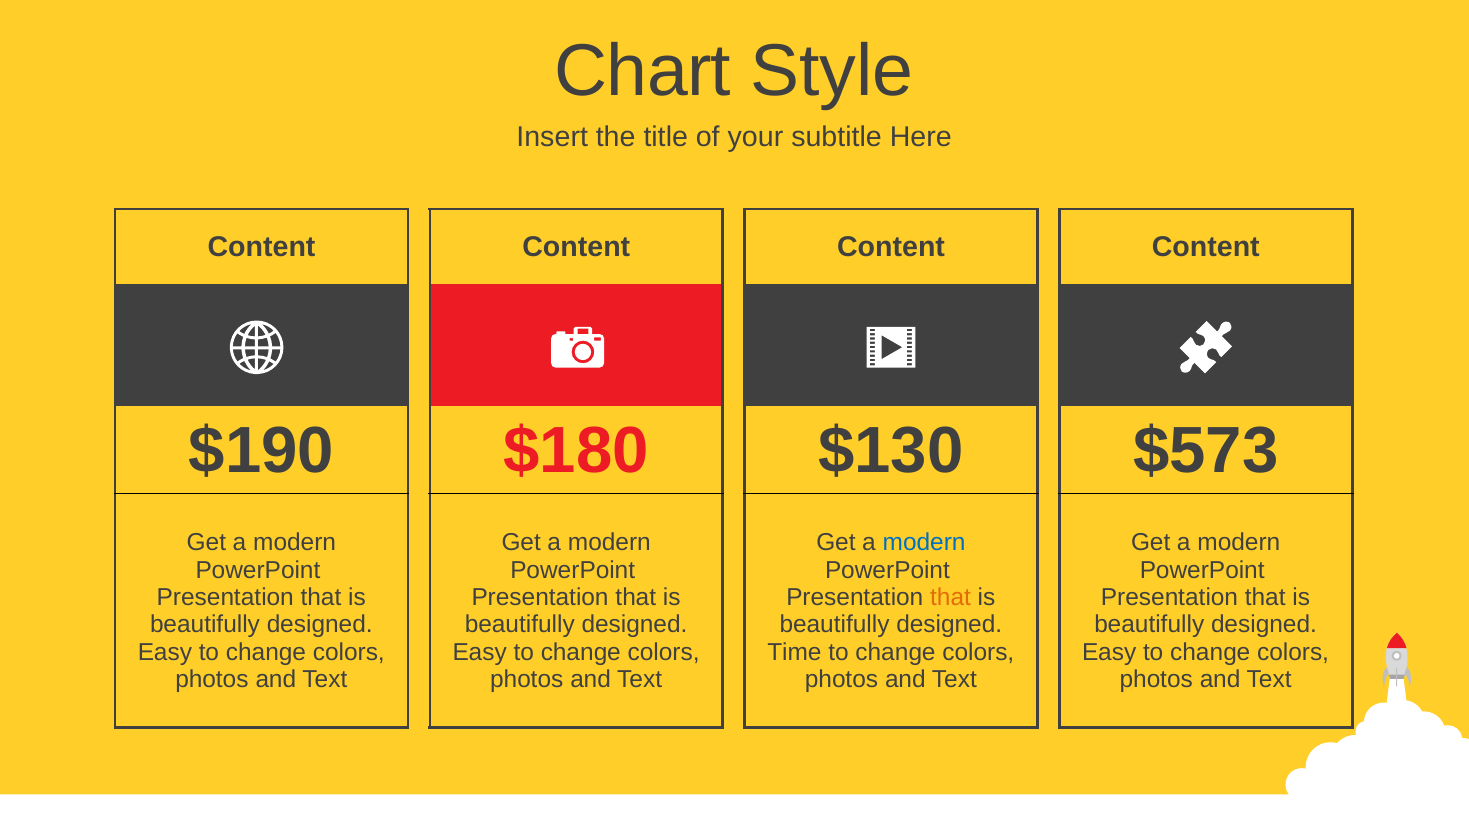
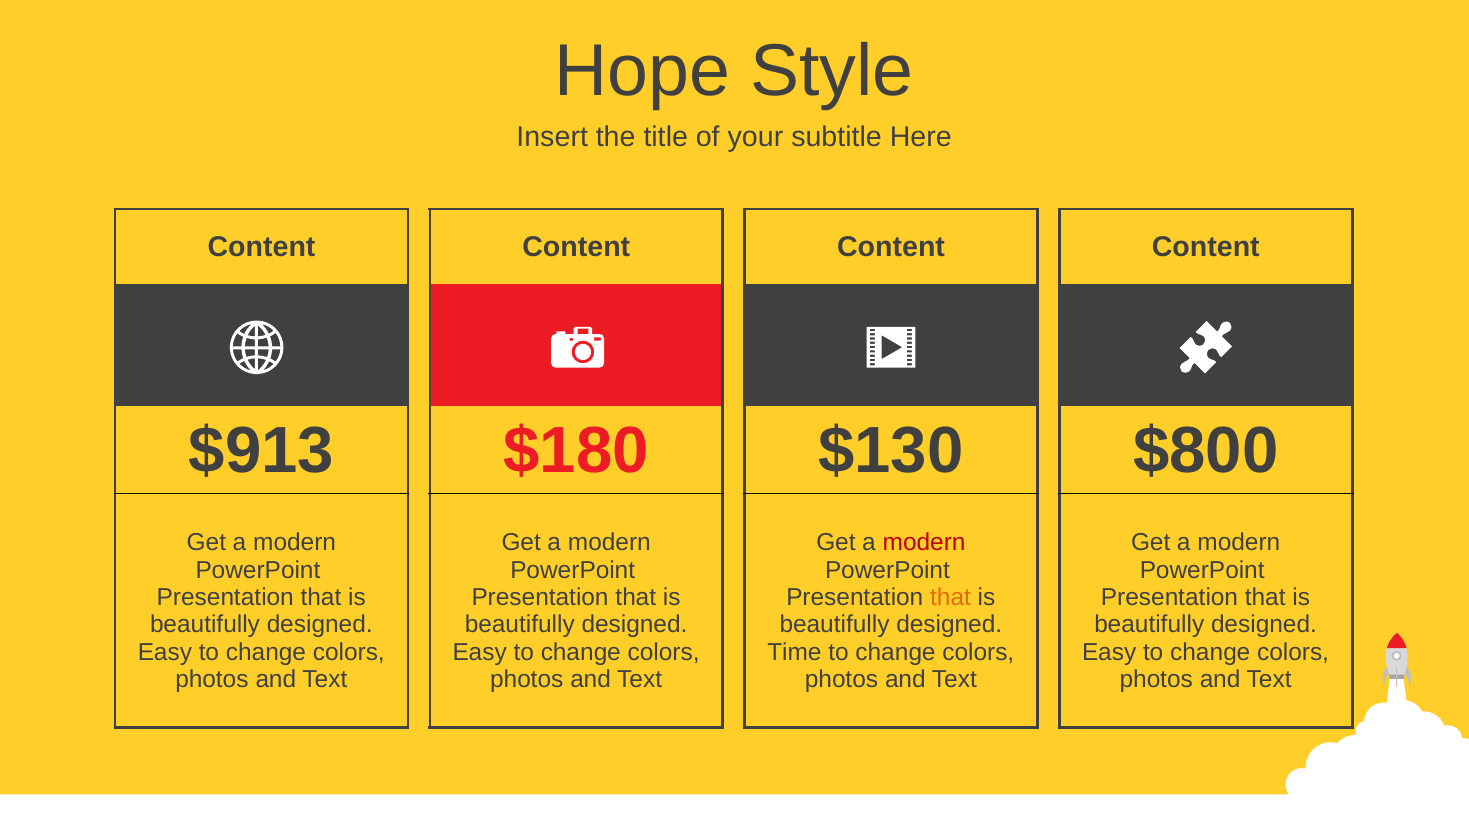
Chart: Chart -> Hope (643, 71)
$190: $190 -> $913 (262, 451)
$573: $573 -> $800 (1206, 451)
modern colour: blue -> red (924, 543)
